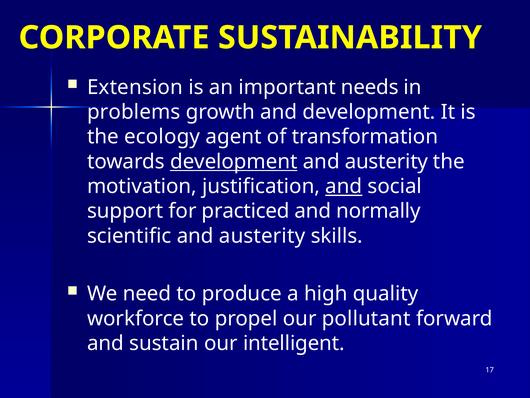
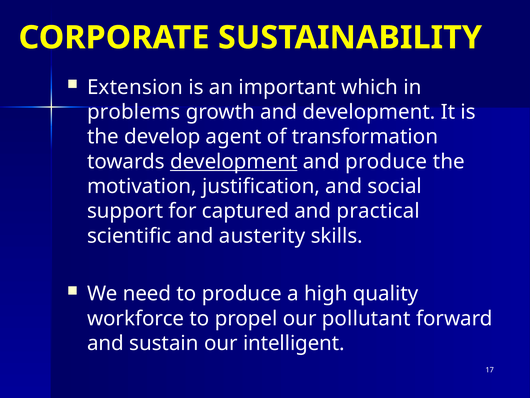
needs: needs -> which (370, 87)
ecology: ecology -> develop (162, 137)
austerity: austerity -> produce (386, 161)
and underline: present -> none (344, 186)
practiced: practiced -> captured (246, 211)
normally: normally -> practical (378, 211)
